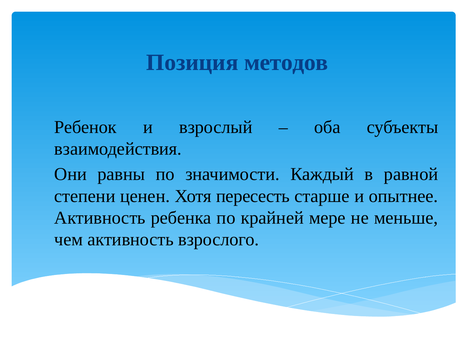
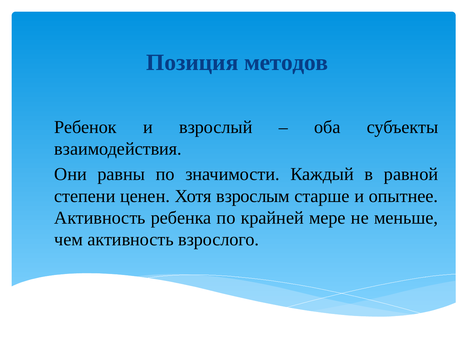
пересесть: пересесть -> взрослым (253, 196)
